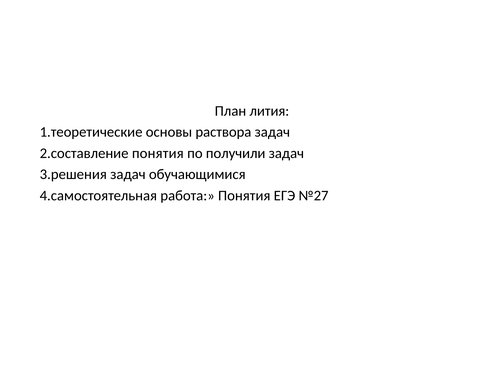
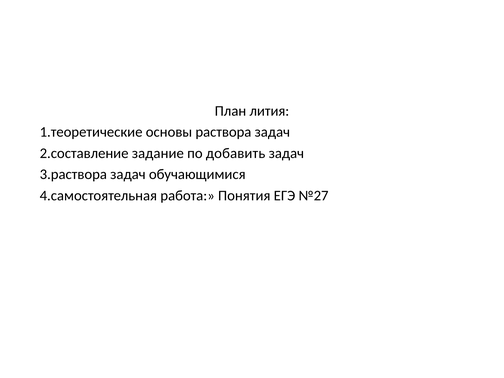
2.составление понятия: понятия -> задание (158, 153)
получили: получили -> добавить (236, 153)
3.решения: 3.решения -> 3.раствора (73, 174)
